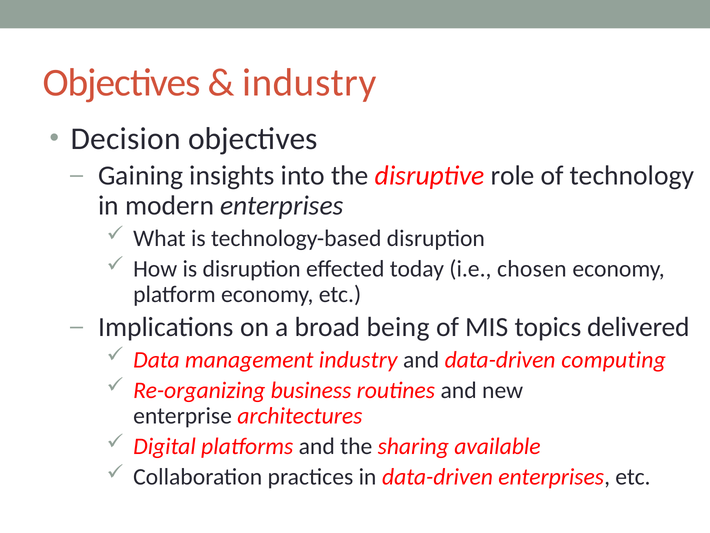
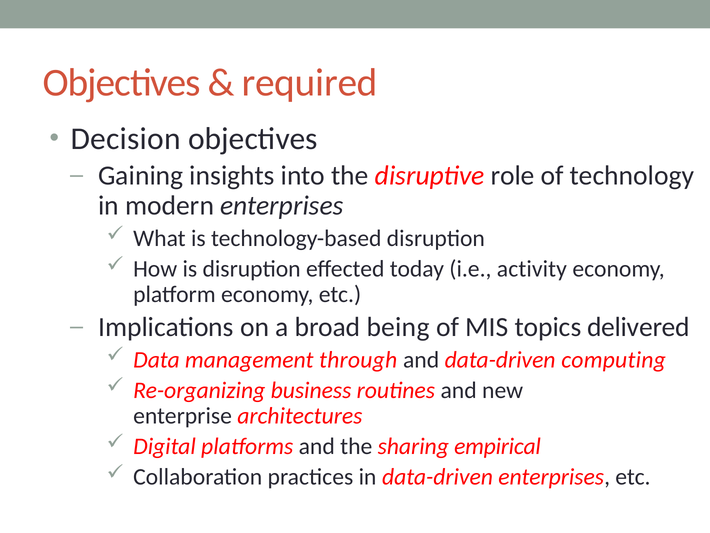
industry: industry -> required (310, 83)
chosen: chosen -> activity (532, 269)
management industry: industry -> through (358, 359)
available: available -> empirical (498, 446)
